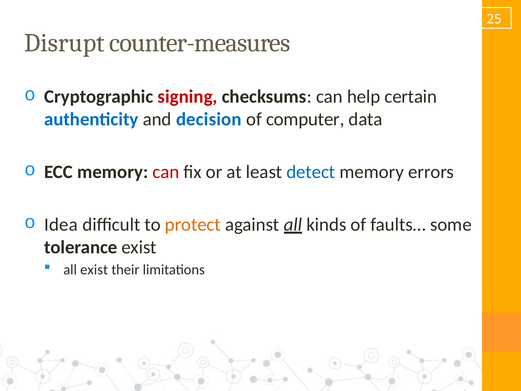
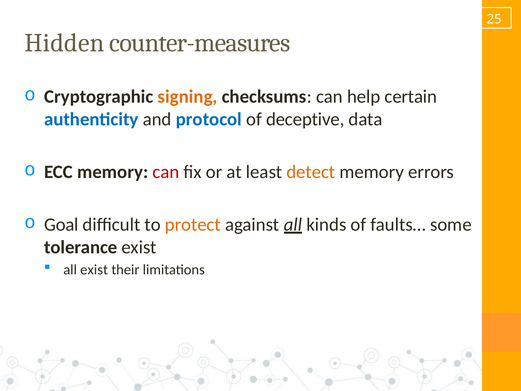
Disrupt: Disrupt -> Hidden (64, 43)
signing colour: red -> orange (188, 97)
decision: decision -> protocol (209, 119)
computer: computer -> deceptive (305, 119)
detect colour: blue -> orange (311, 172)
Idea: Idea -> Goal (61, 224)
